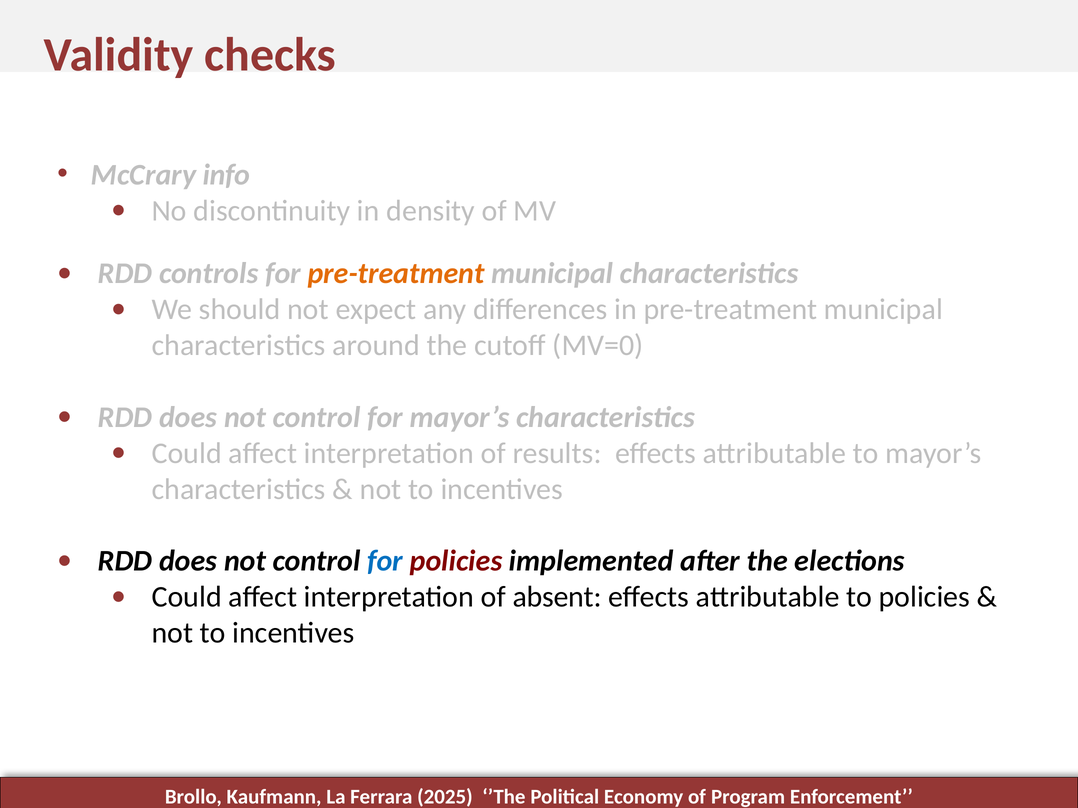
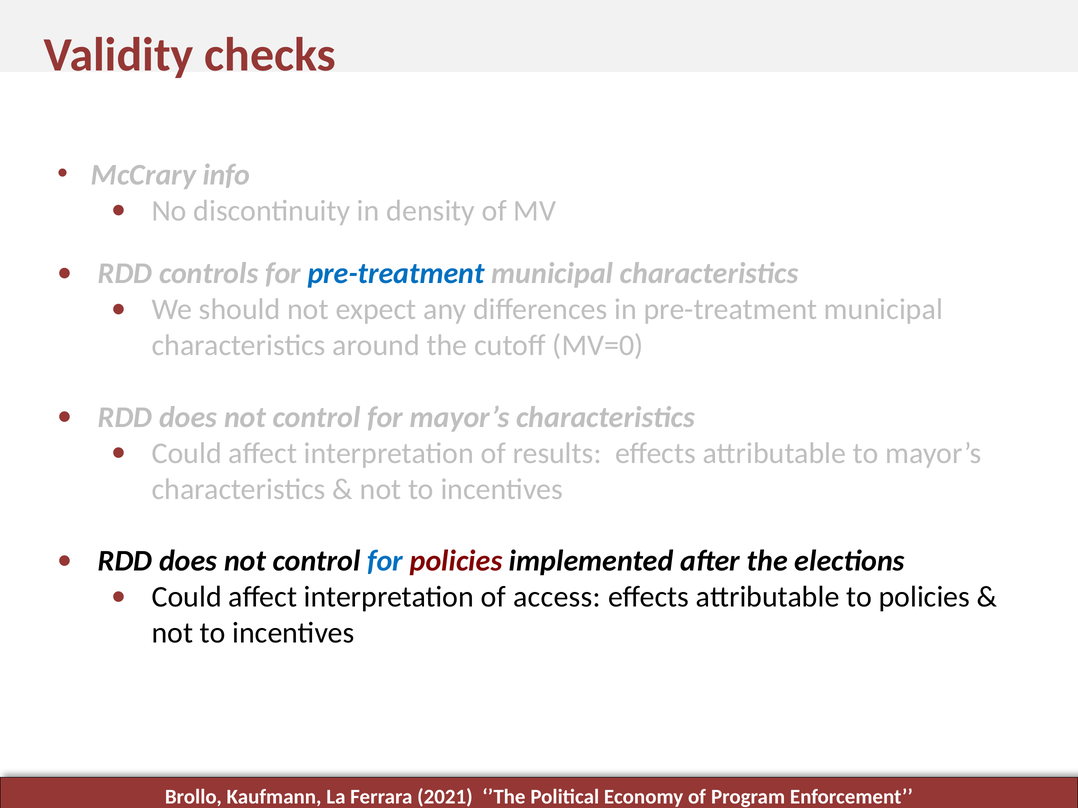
pre-treatment colour: orange -> blue (396, 274)
absent: absent -> access (557, 597)
2025: 2025 -> 2021 (445, 797)
